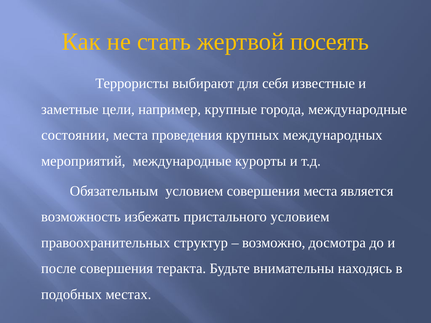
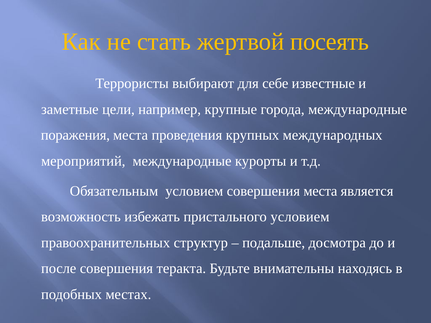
себя: себя -> себе (275, 84)
состоянии: состоянии -> поражения (75, 135)
возможно: возможно -> подальше (274, 243)
